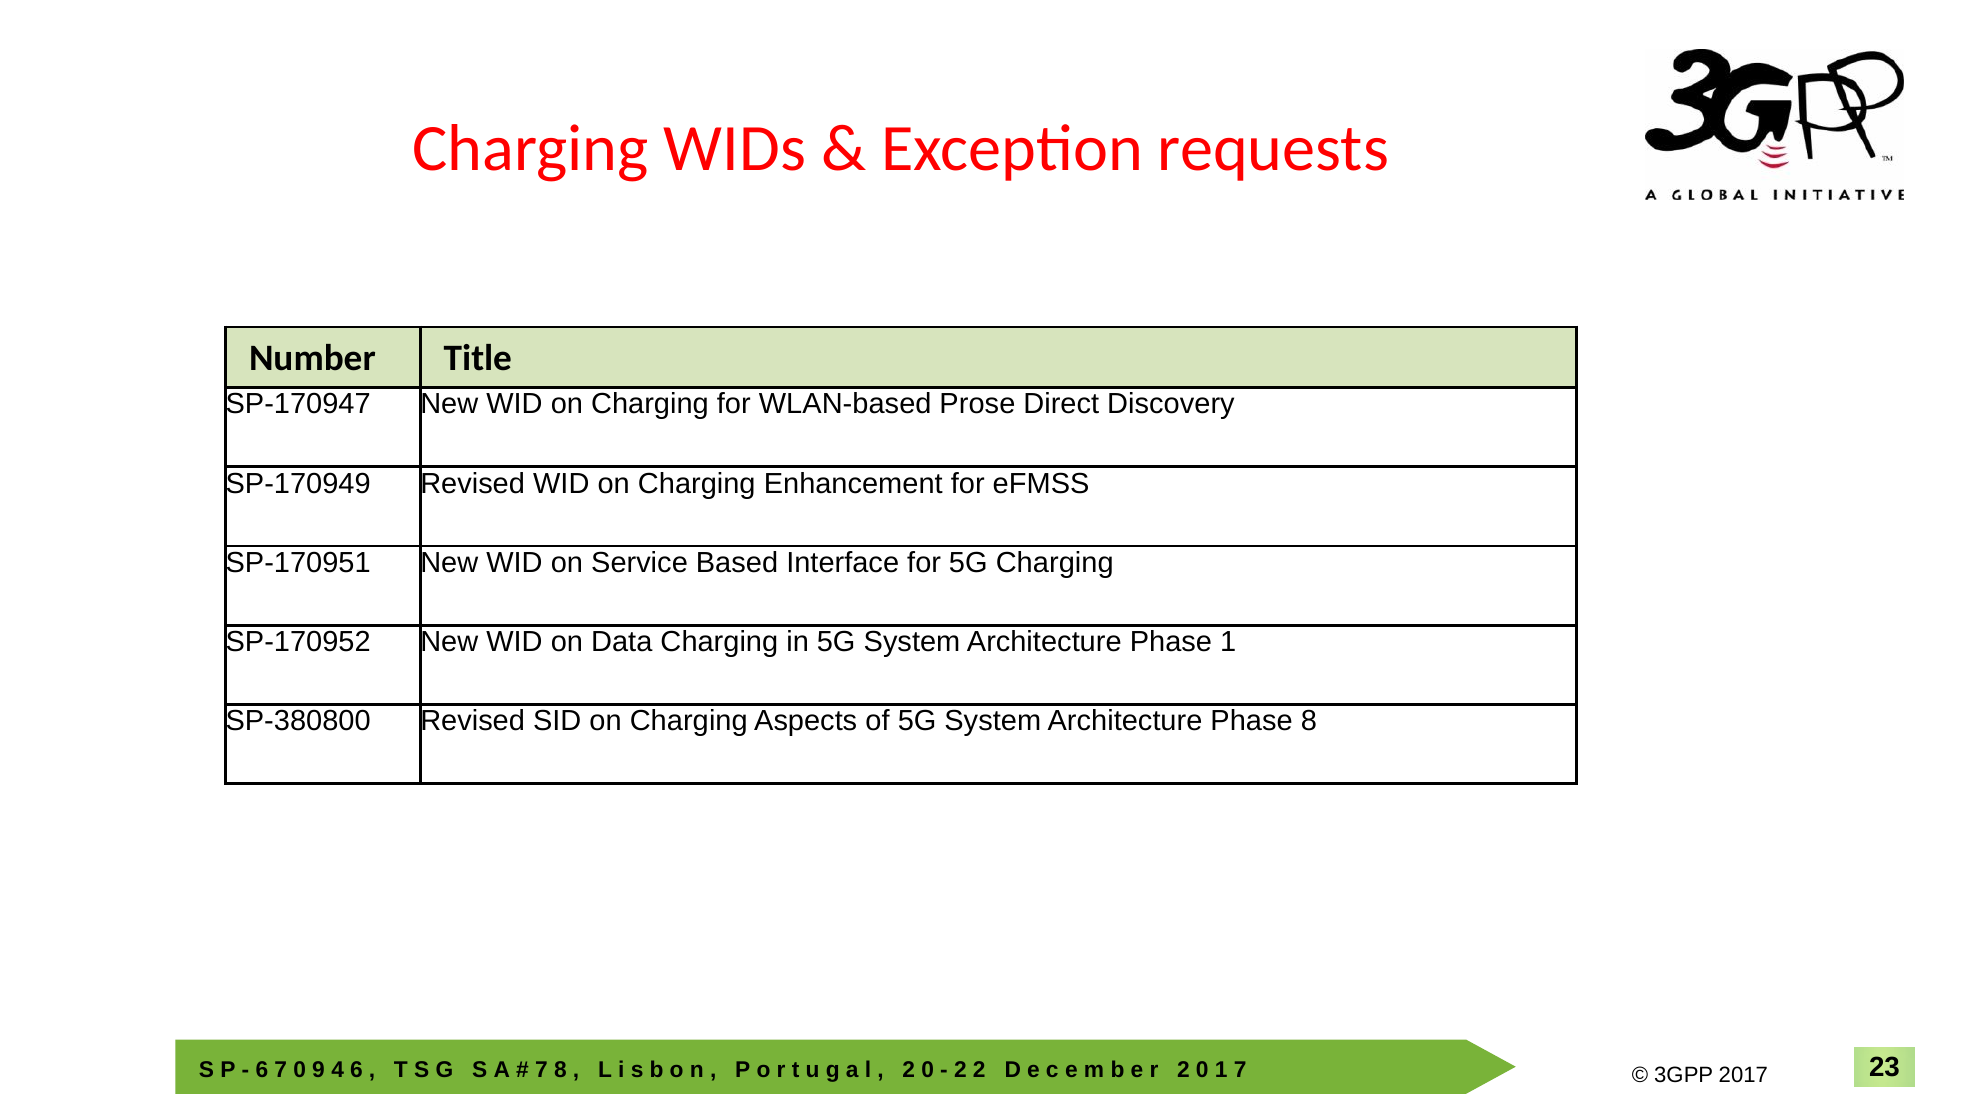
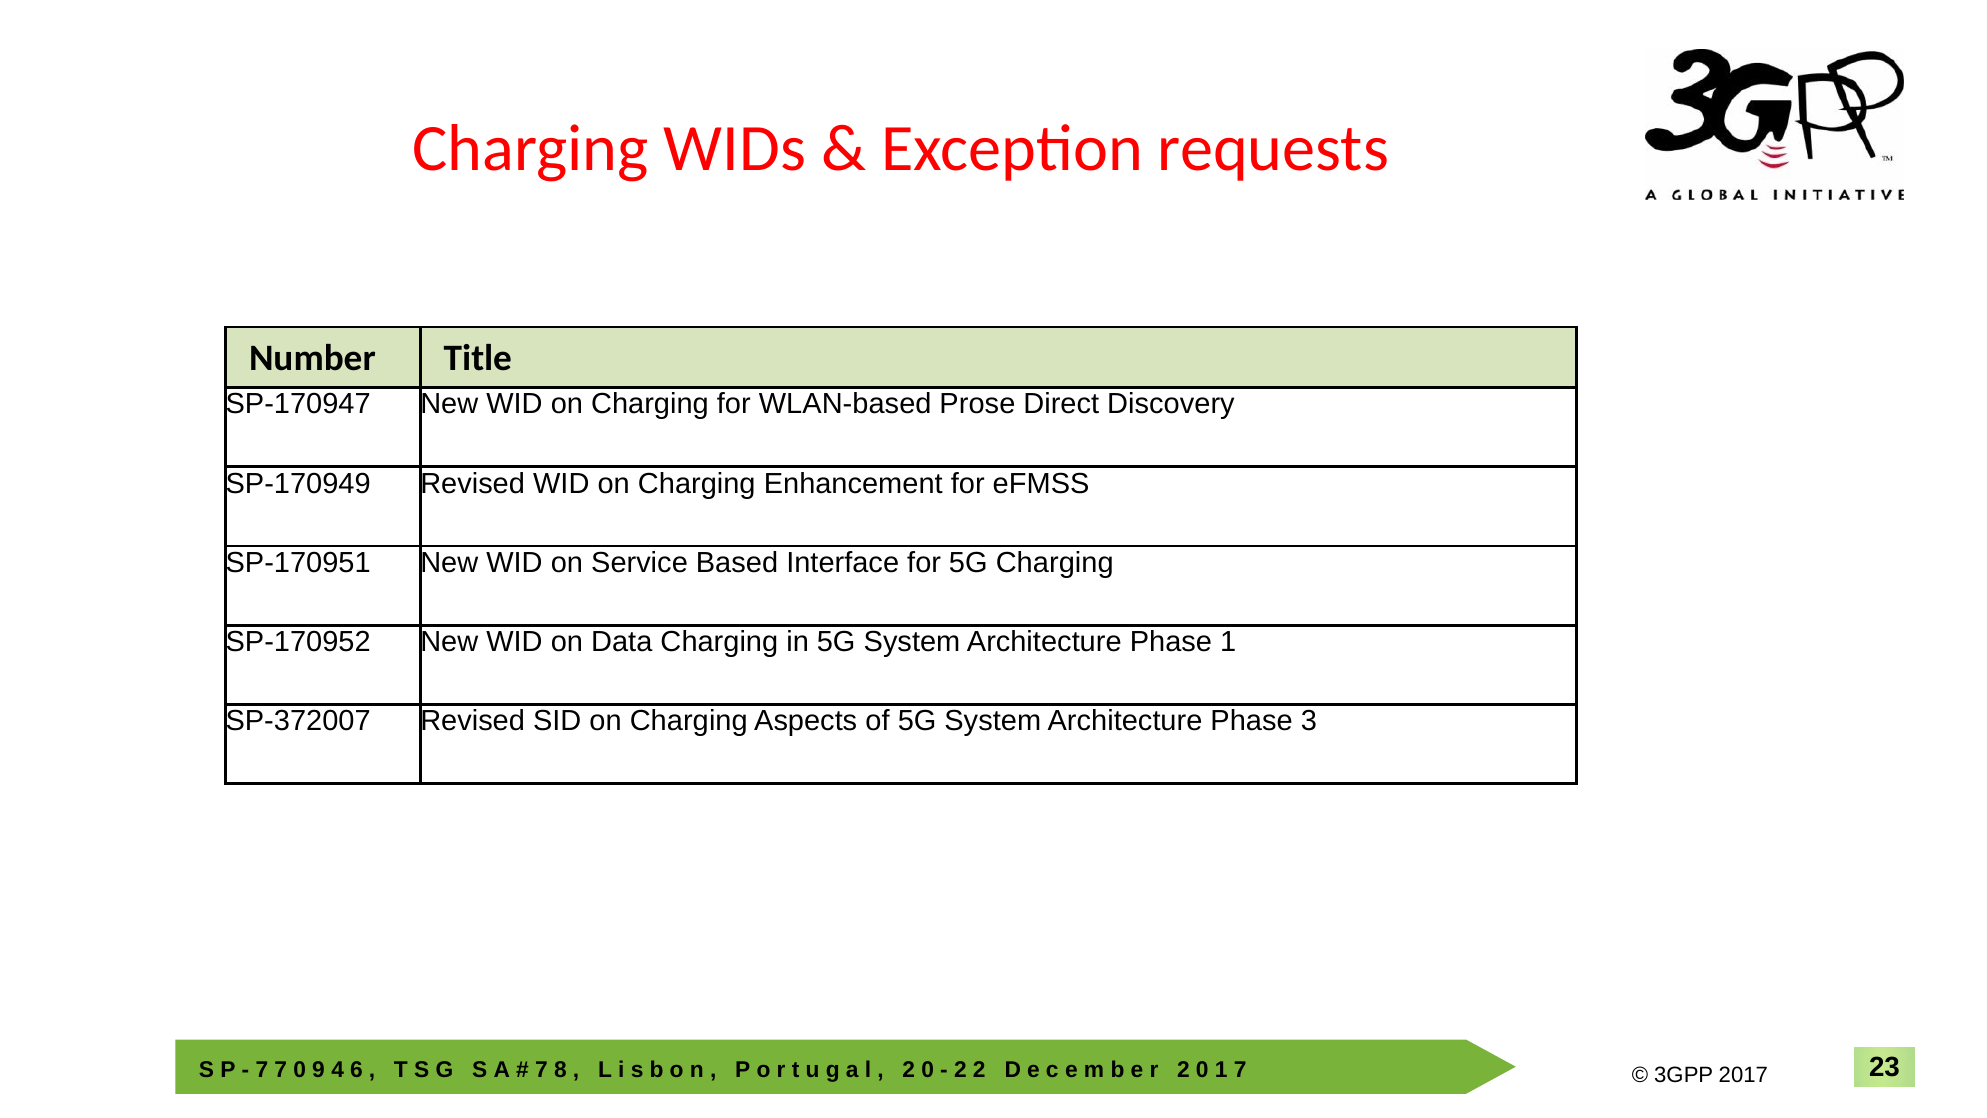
SP-380800: SP-380800 -> SP-372007 (298, 721)
Phase 8: 8 -> 3 (1309, 721)
6: 6 -> 7 (262, 1069)
